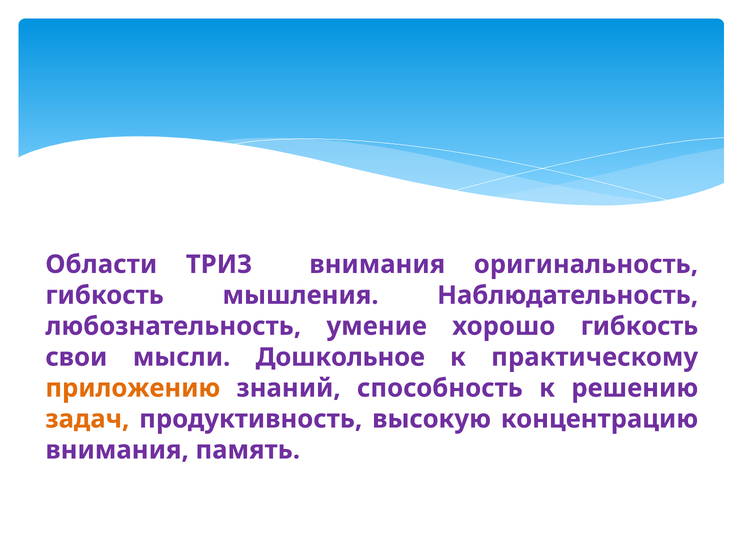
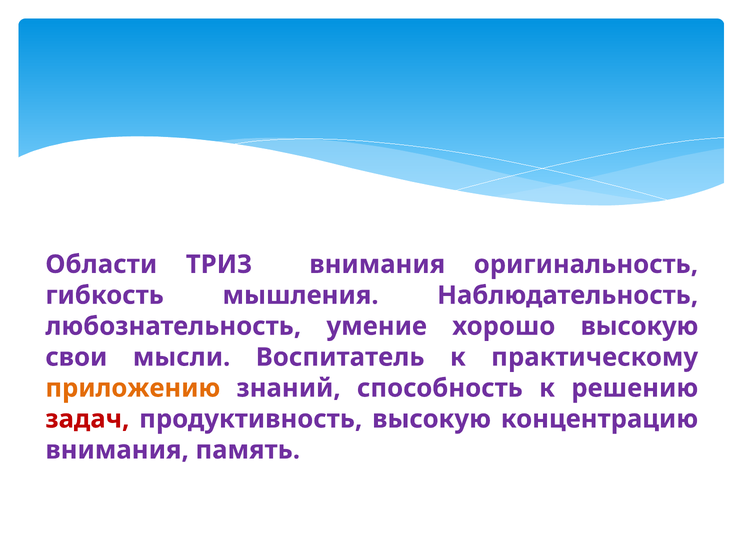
хорошо гибкость: гибкость -> высокую (639, 326)
Дошкольное: Дошкольное -> Воспитатель (340, 357)
задач colour: orange -> red (87, 419)
